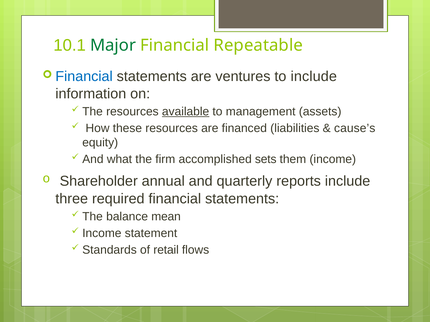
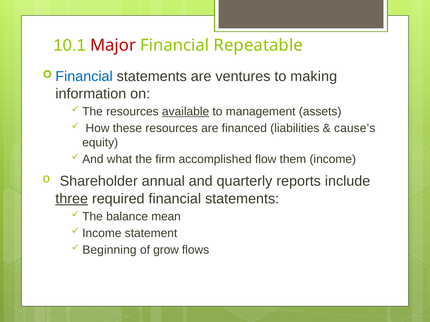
Major colour: green -> red (113, 45)
to include: include -> making (314, 77)
sets: sets -> flow (266, 160)
three underline: none -> present (72, 199)
Standards: Standards -> Beginning (109, 250)
retail: retail -> grow (166, 250)
